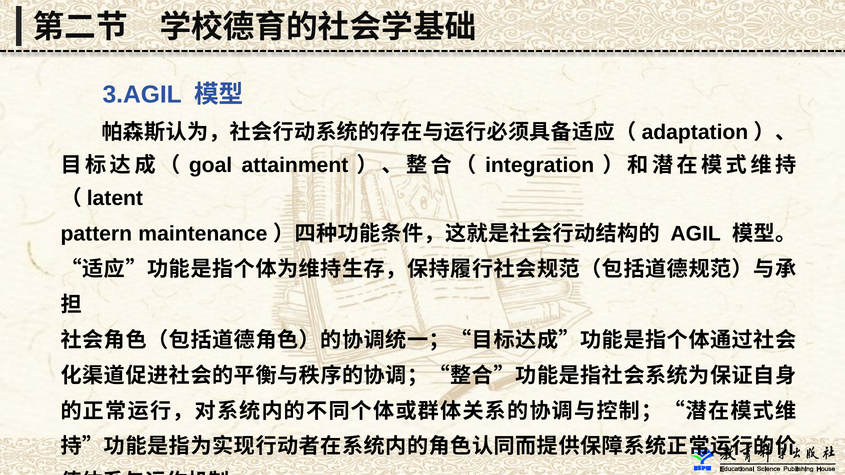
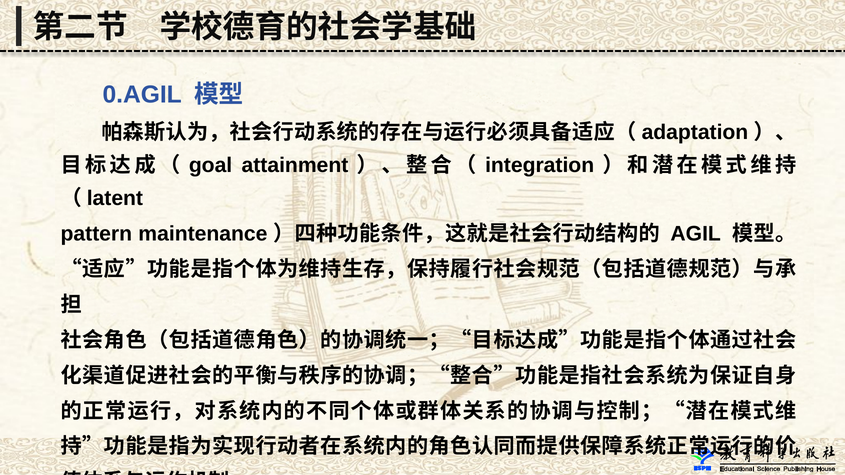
3.AGIL: 3.AGIL -> 0.AGIL (142, 95)
